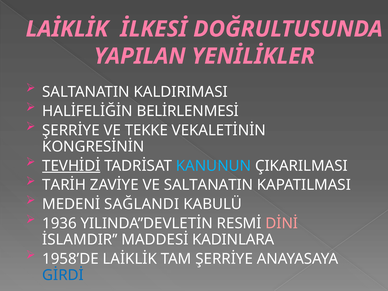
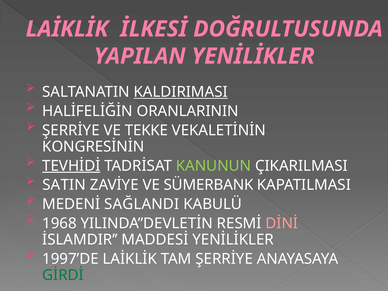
KALDIRIMASI underline: none -> present (181, 92)
BELİRLENMESİ: BELİRLENMESİ -> ORANLARININ (188, 111)
KANUNUN colour: light blue -> light green (214, 166)
TARİH: TARİH -> SATIN (64, 185)
VE SALTANATIN: SALTANATIN -> SÜMERBANK (208, 185)
1936: 1936 -> 1968 (59, 223)
MADDESİ KADINLARA: KADINLARA -> YENİLİKLER (233, 240)
1958’DE: 1958’DE -> 1997’DE (70, 259)
GİRDİ colour: blue -> green (63, 275)
